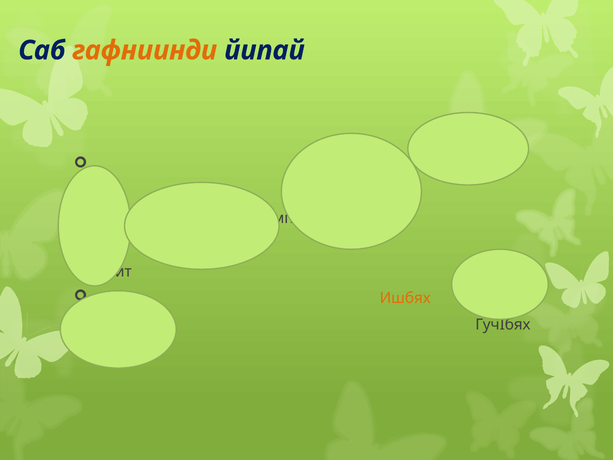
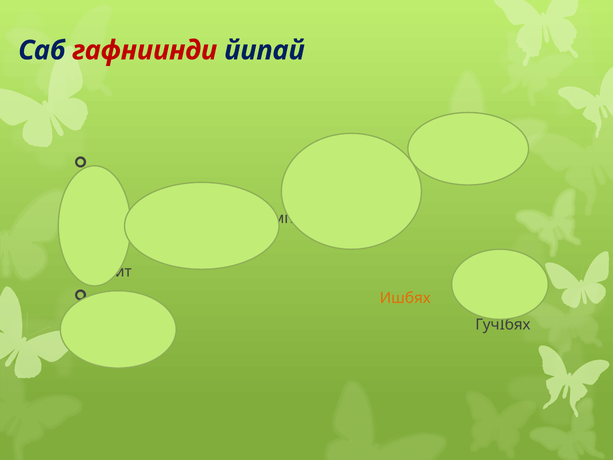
гафниинди colour: orange -> red (145, 50)
